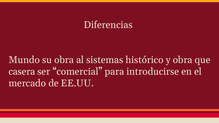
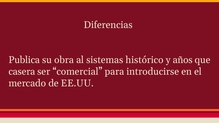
Mundo: Mundo -> Publica (24, 60)
y obra: obra -> años (183, 60)
